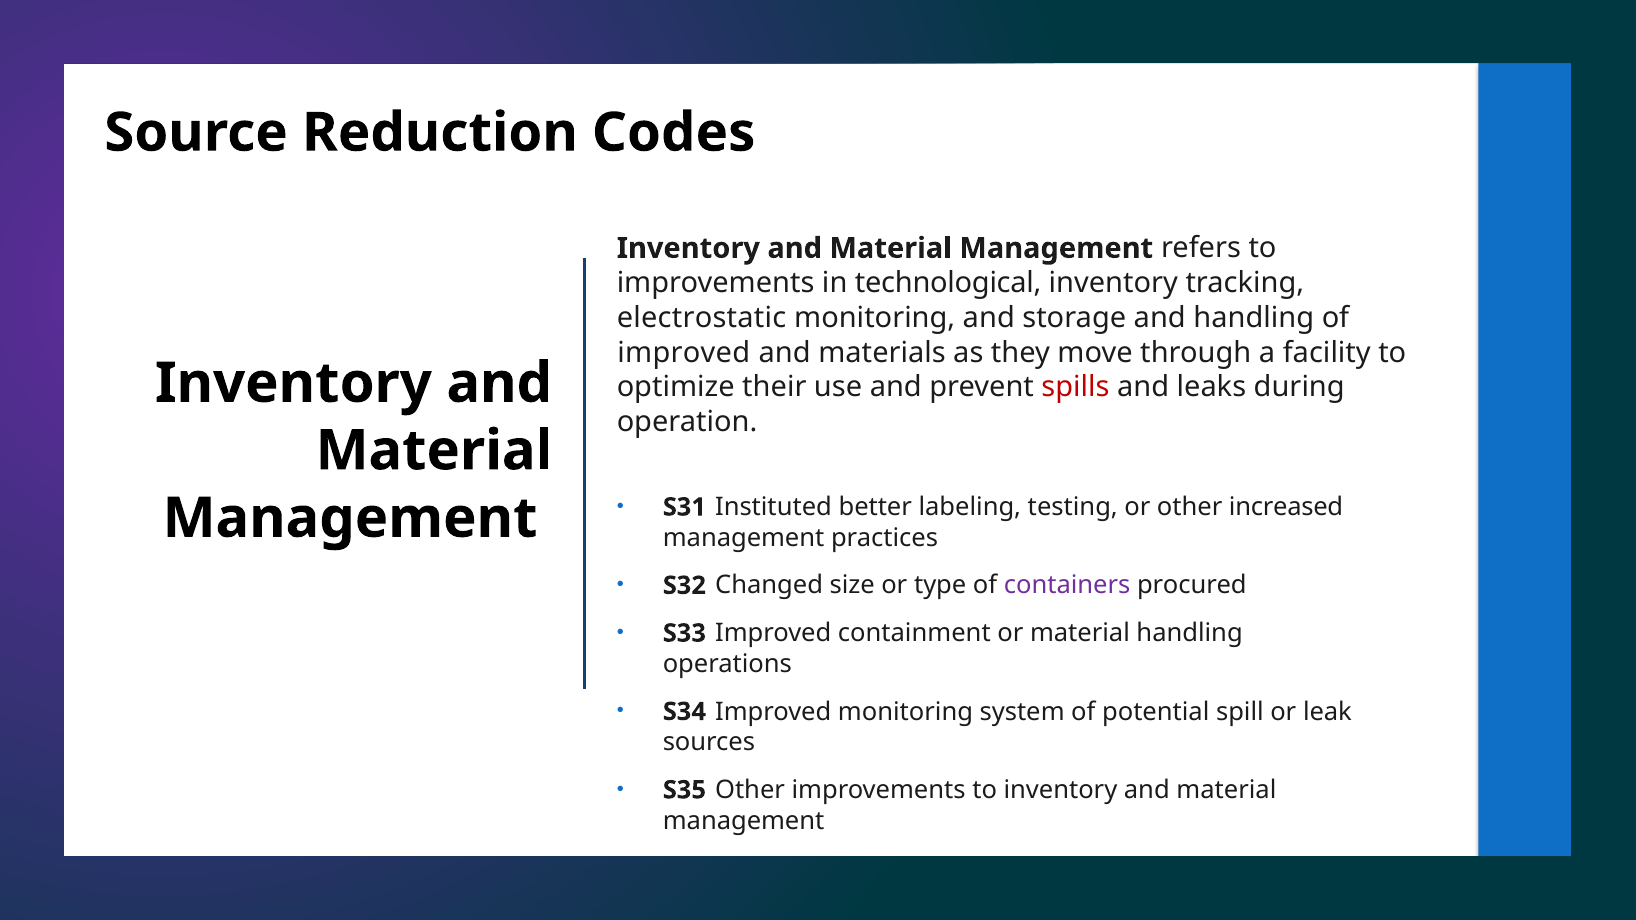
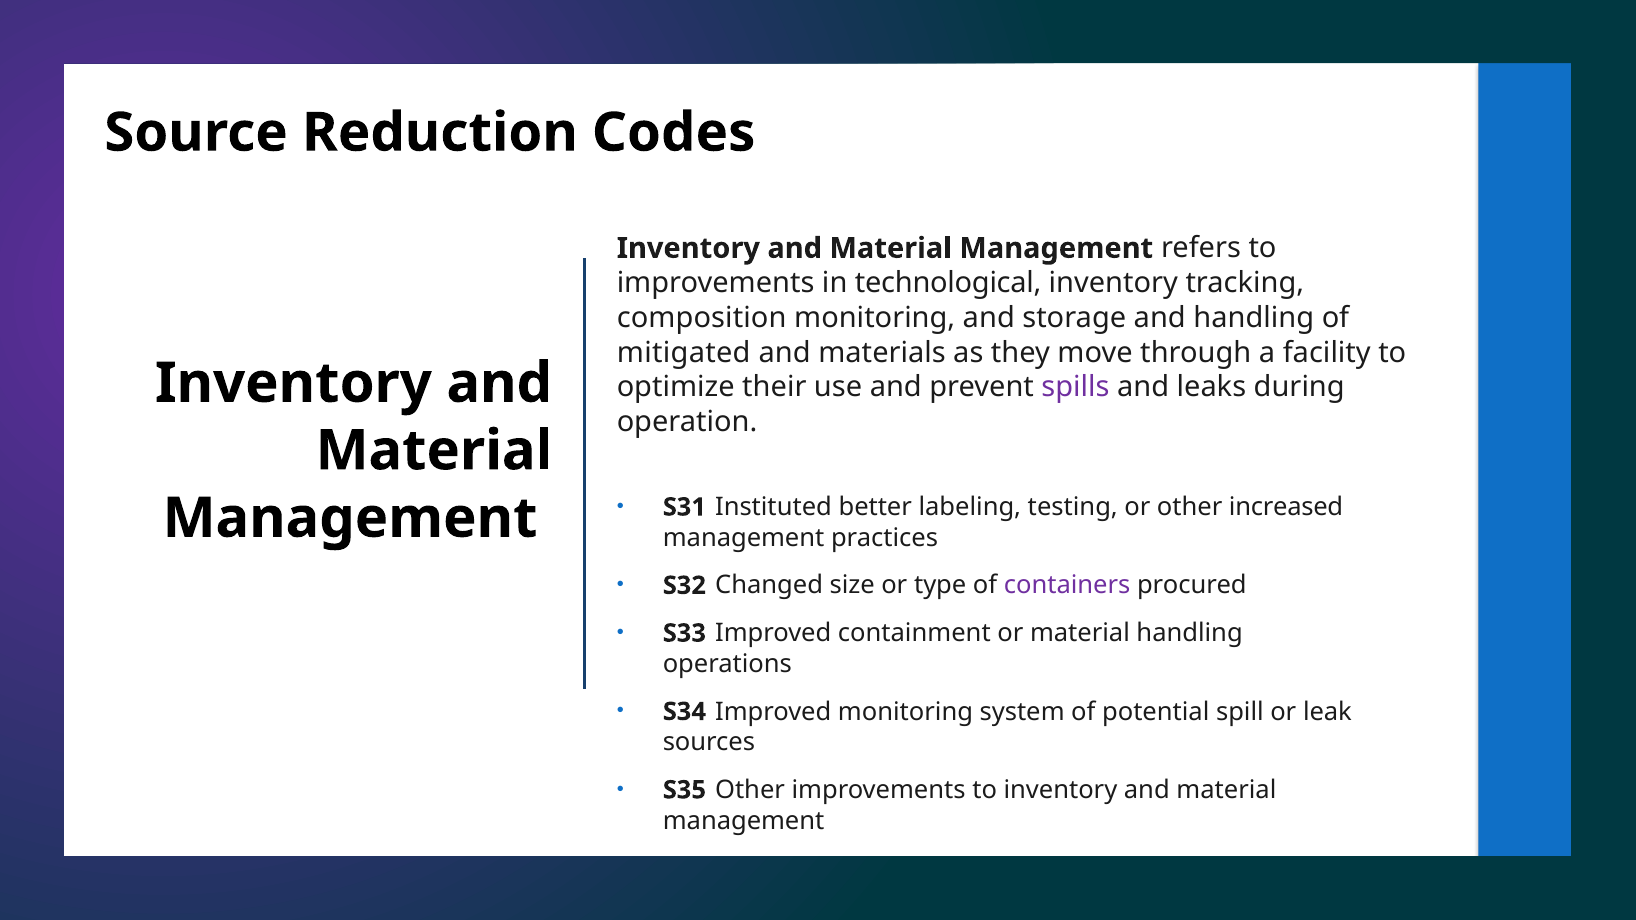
electrostatic: electrostatic -> composition (702, 318)
improved: improved -> mitigated (684, 353)
spills colour: red -> purple (1075, 387)
